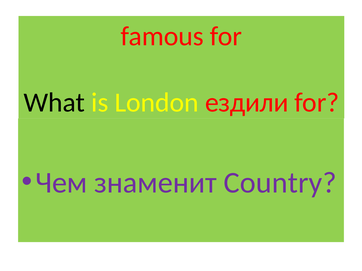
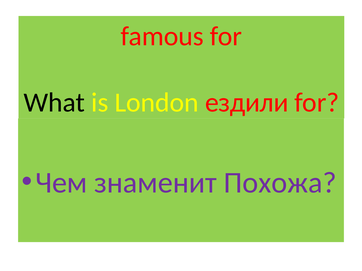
Country: Country -> Похожа (280, 183)
